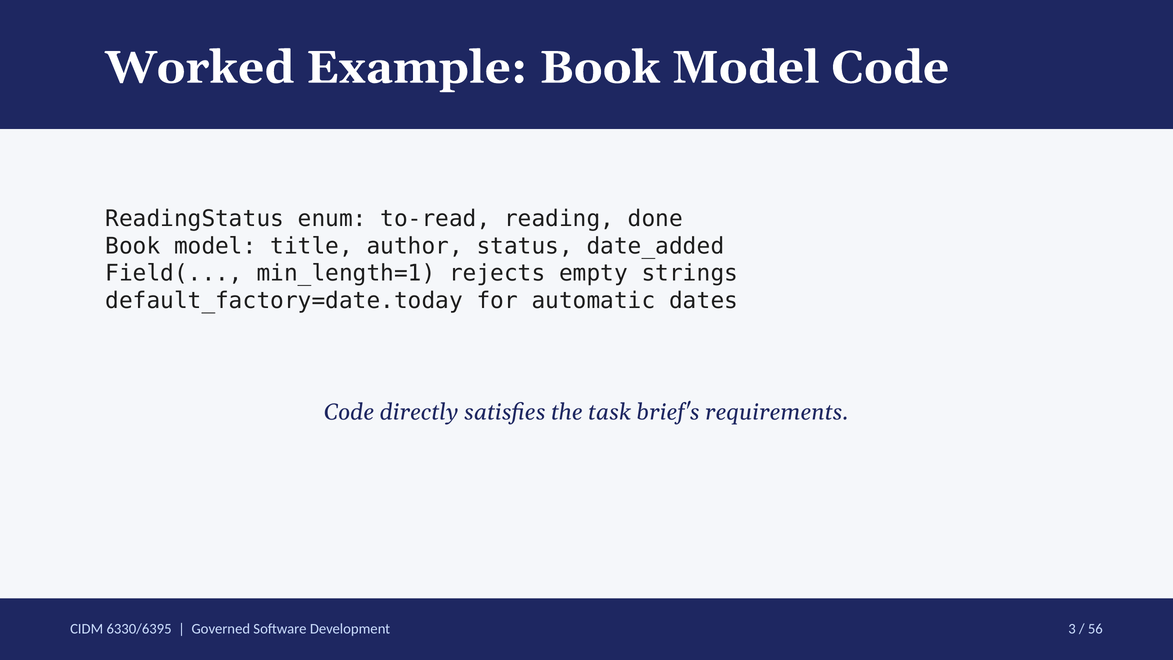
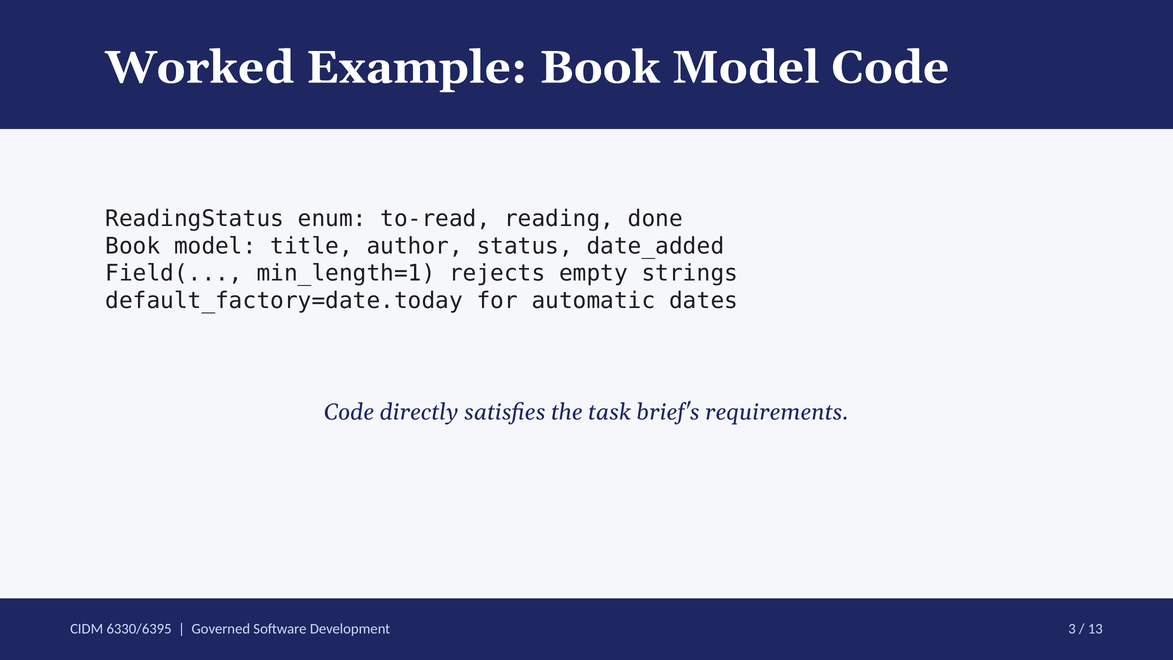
56: 56 -> 13 (1095, 629)
